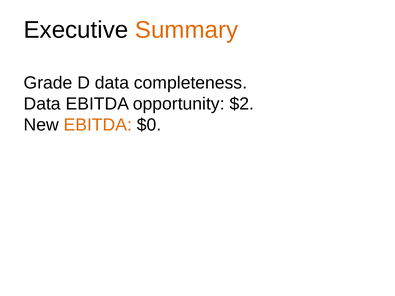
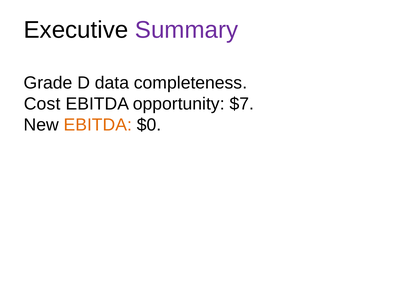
Summary colour: orange -> purple (187, 30)
Data: Data -> Cost (42, 104)
$2: $2 -> $7 (242, 104)
